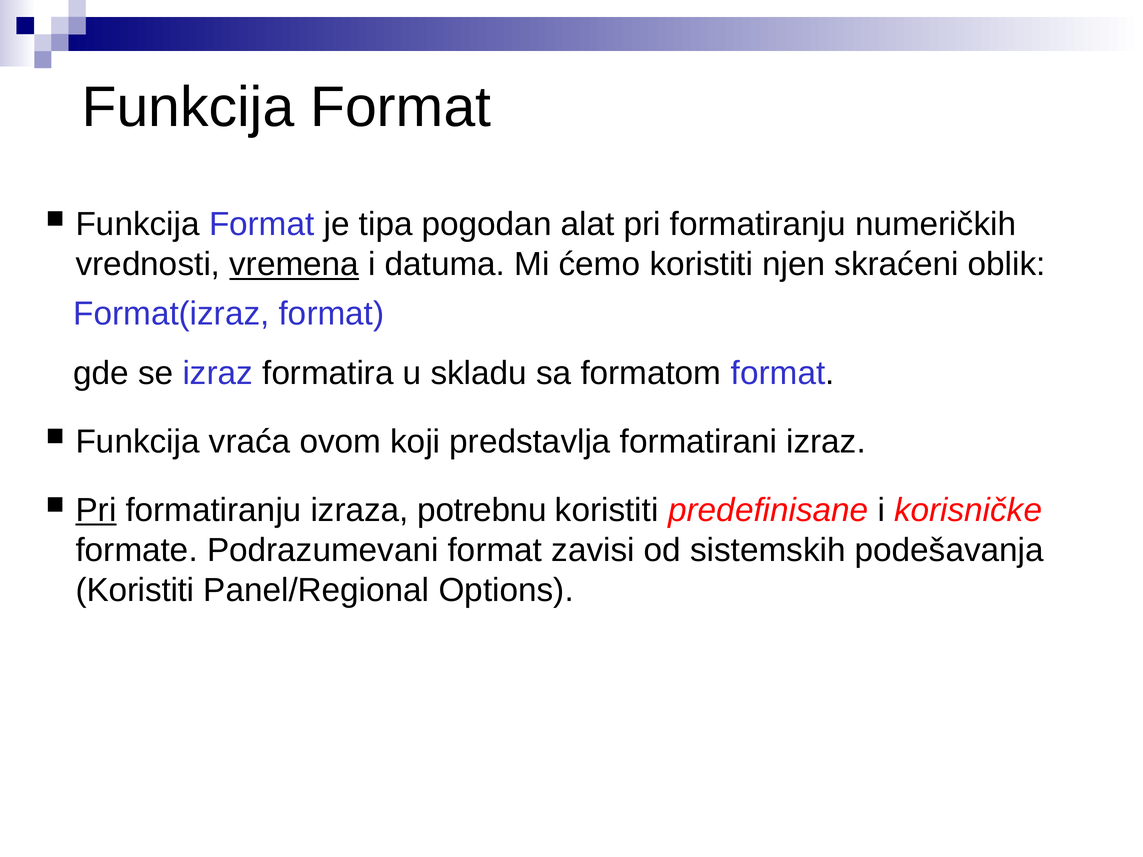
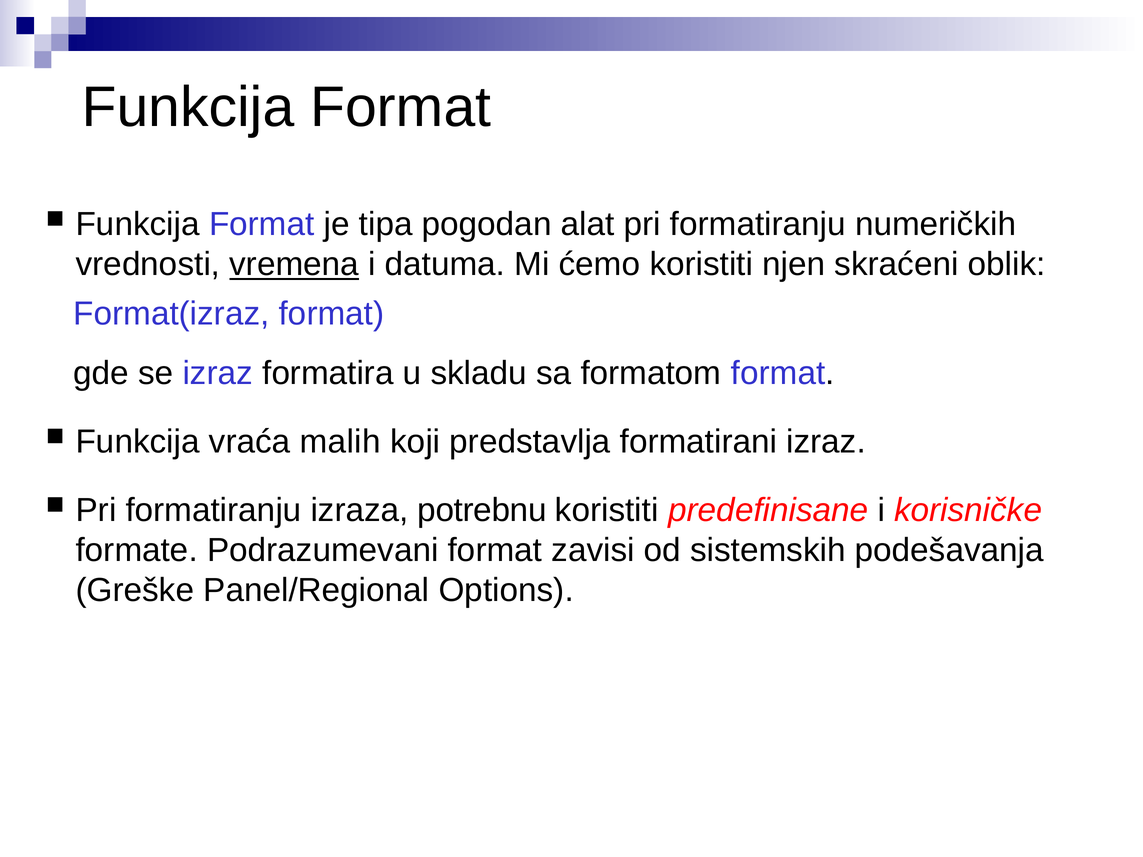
ovom: ovom -> malih (340, 442)
Pri underline: present -> none (96, 510)
Koristiti: Koristiti -> Greške (135, 590)
